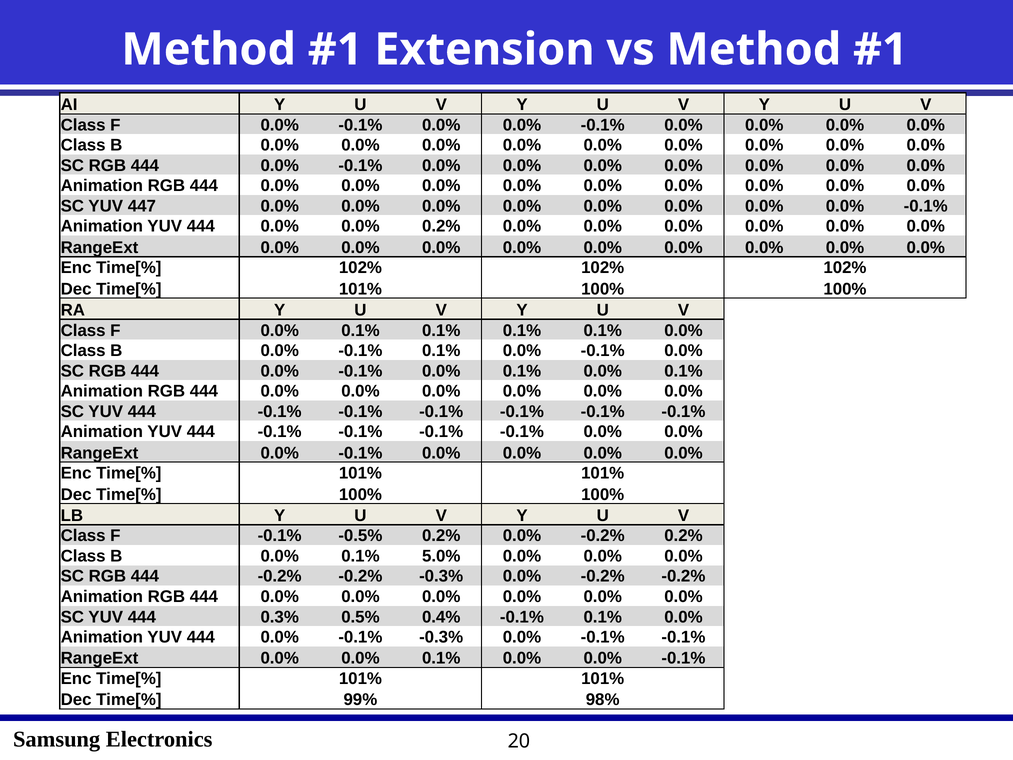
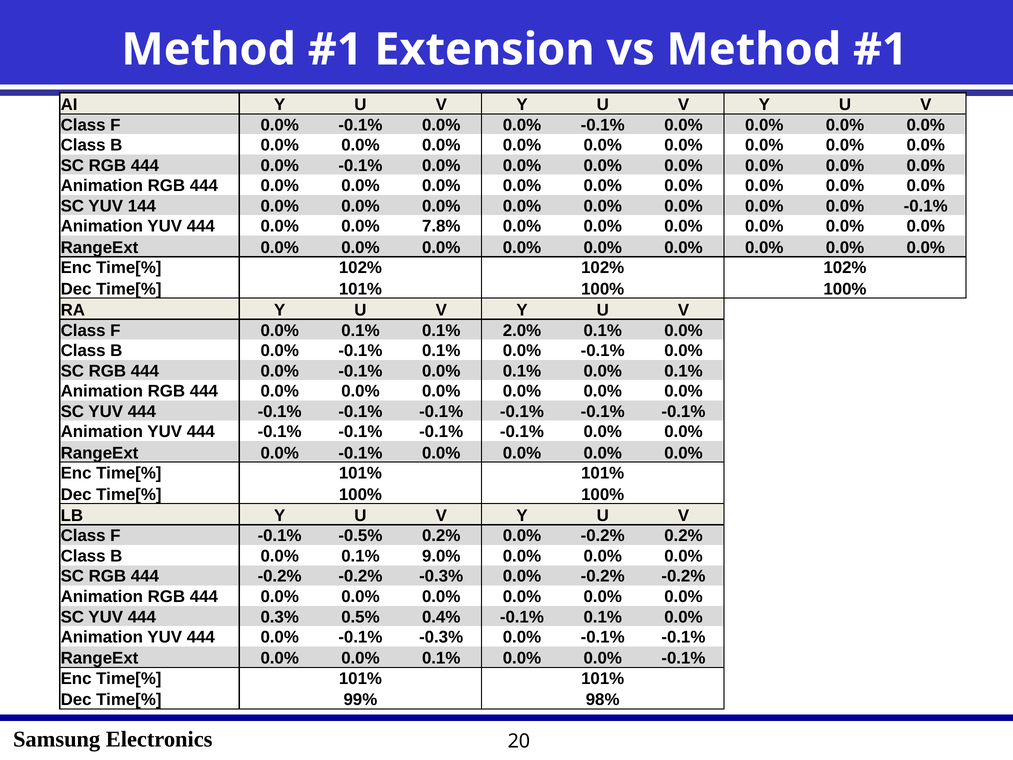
447: 447 -> 144 (142, 206)
0.0% 0.2%: 0.2% -> 7.8% (441, 226)
0.0% 0.1% 0.1% 0.1%: 0.1% -> 2.0% (522, 330)
5.0%: 5.0% -> 9.0% (441, 556)
